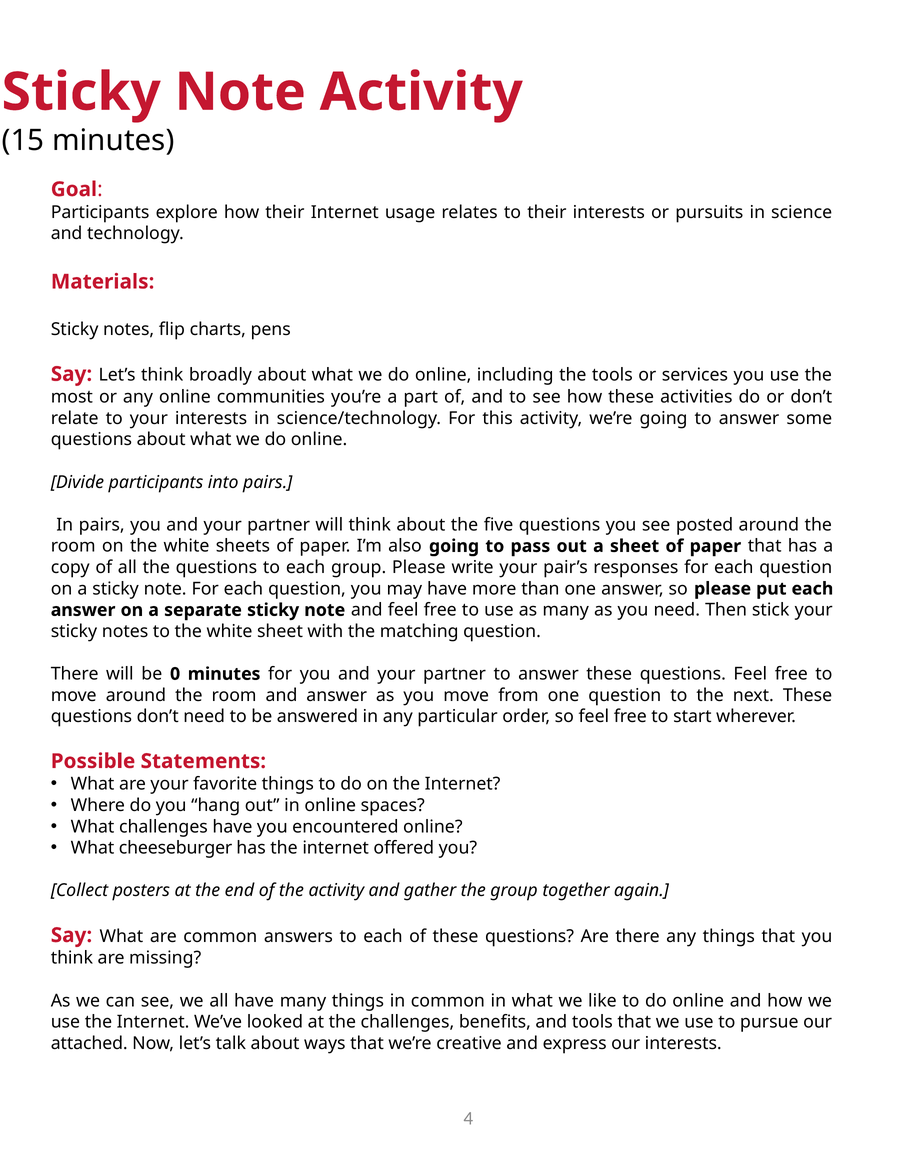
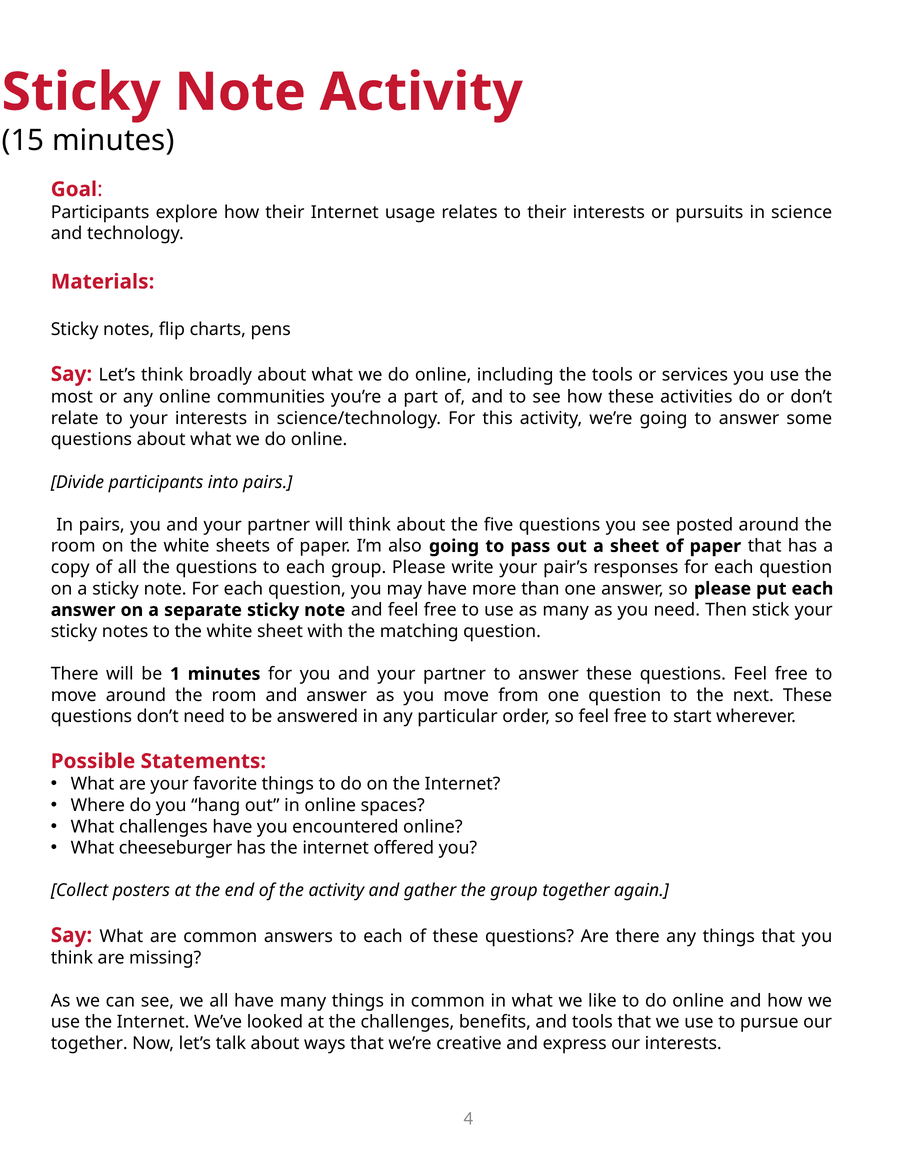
0: 0 -> 1 (175, 674)
attached: attached -> together (89, 1043)
